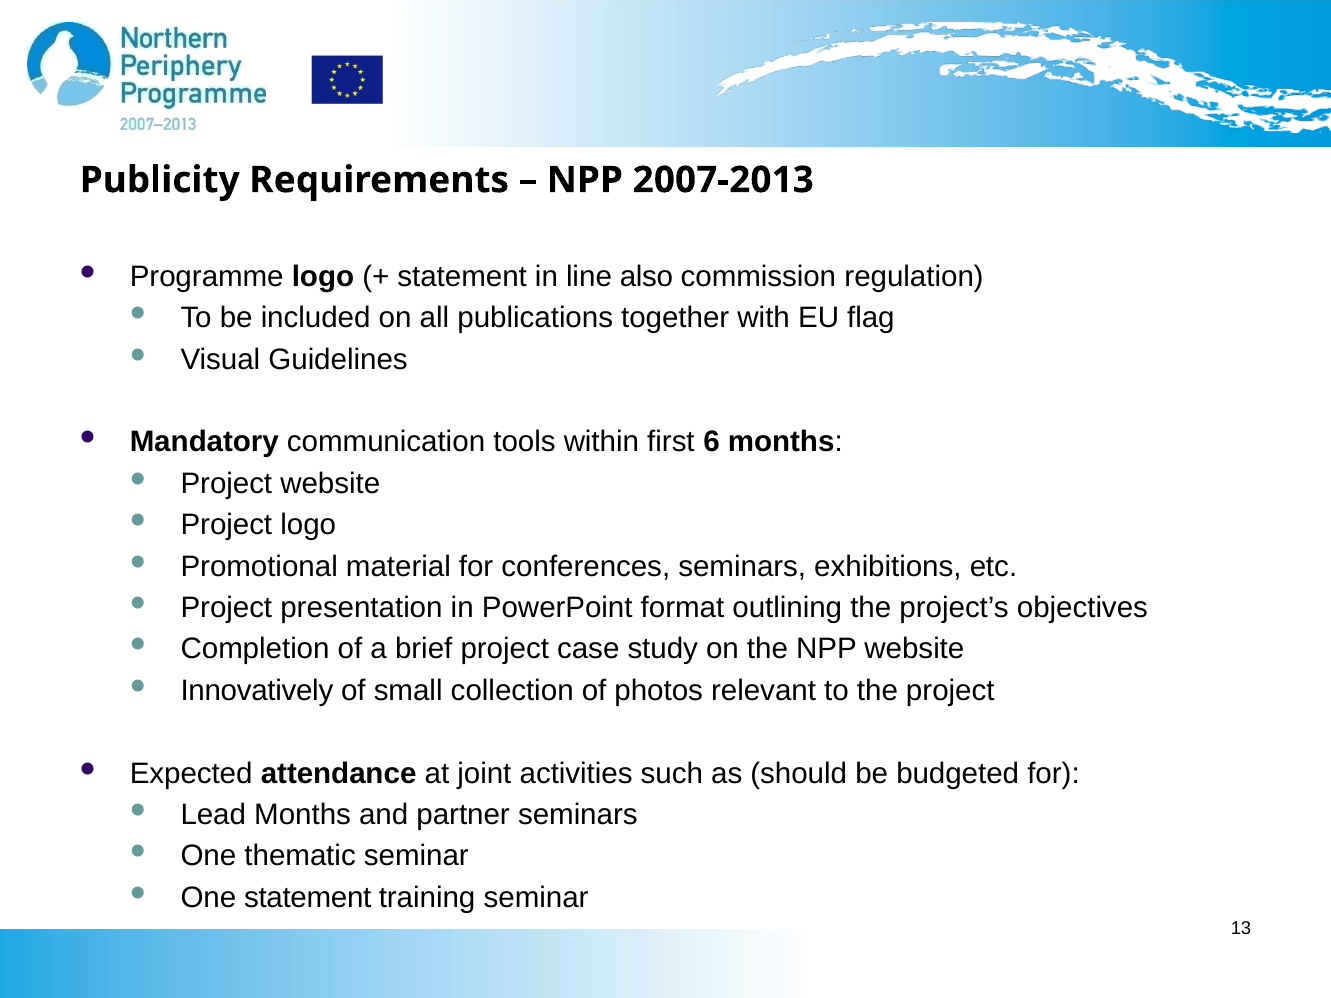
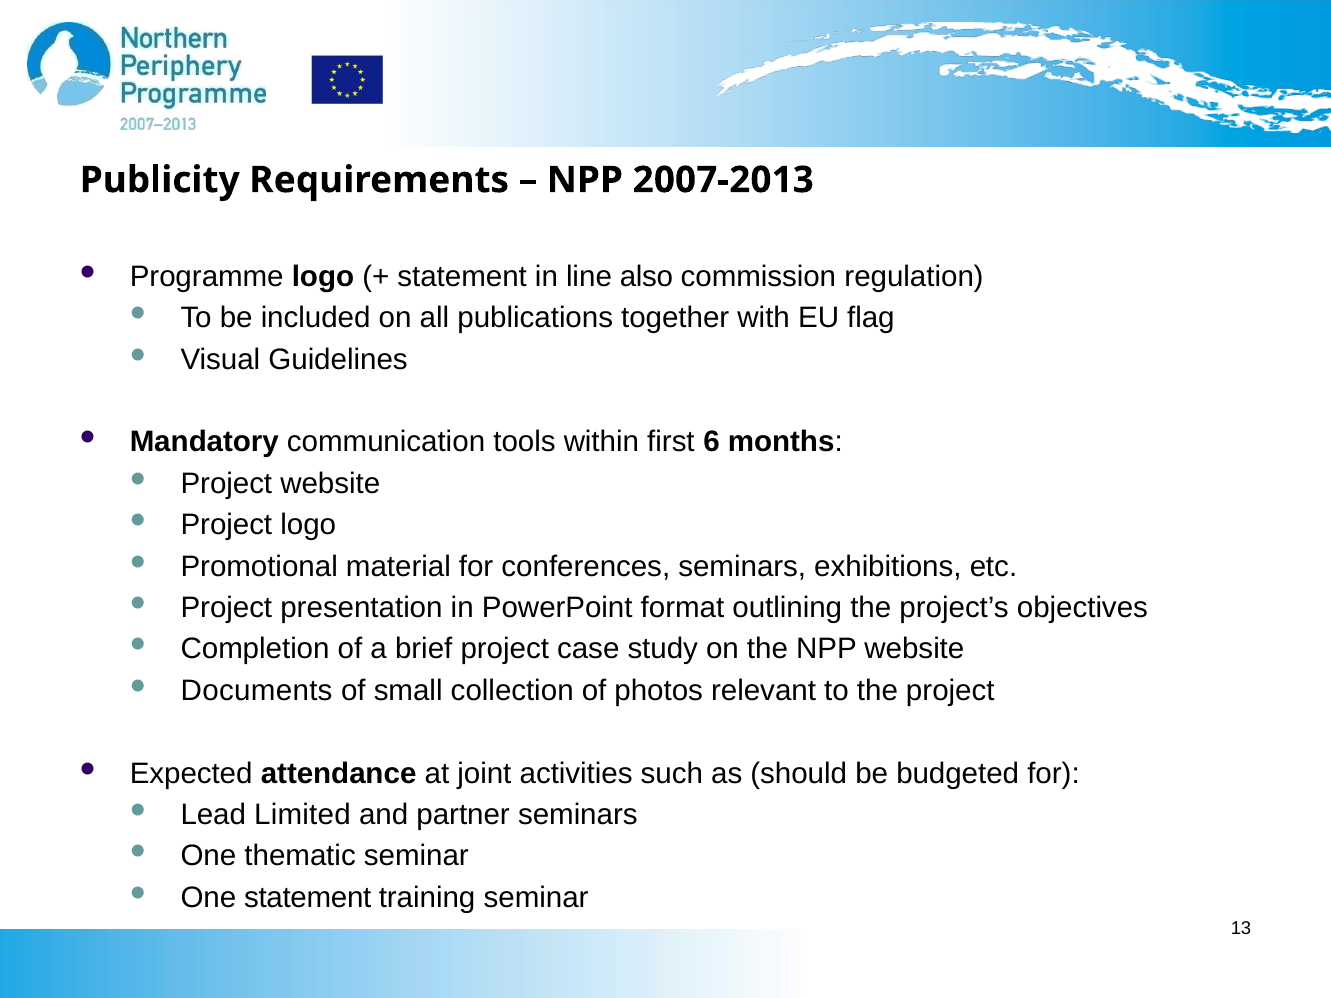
Innovatively: Innovatively -> Documents (257, 691)
Lead Months: Months -> Limited (302, 815)
